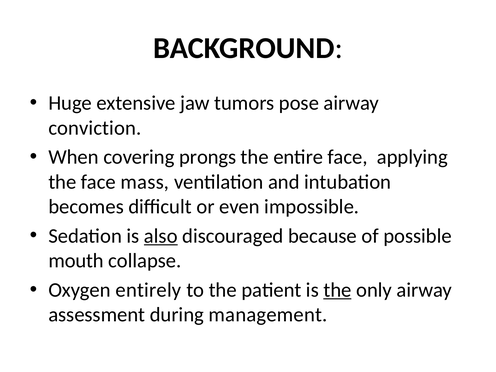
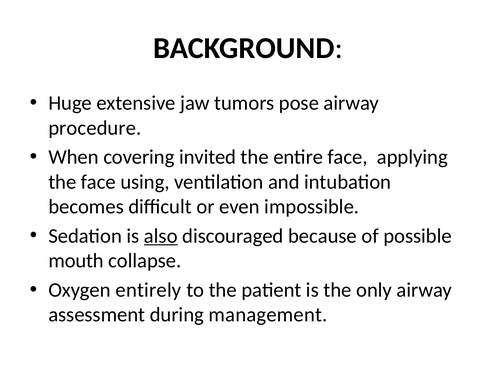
conviction: conviction -> procedure (95, 128)
prongs: prongs -> invited (208, 157)
mass: mass -> using (145, 182)
the underline: present -> none (337, 290)
